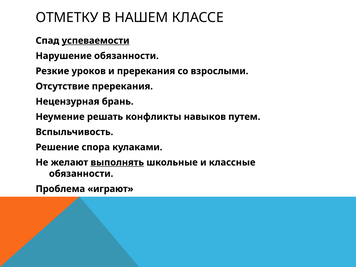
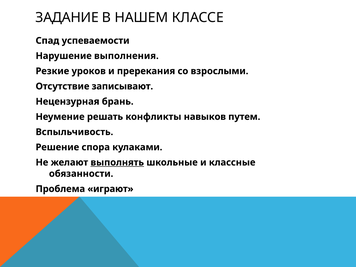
ОТМЕТКУ: ОТМЕТКУ -> ЗАДАНИЕ (67, 18)
успеваемости underline: present -> none (96, 41)
Нарушение обязанности: обязанности -> выполнения (126, 56)
Отсутствие пререкания: пререкания -> записывают (122, 86)
